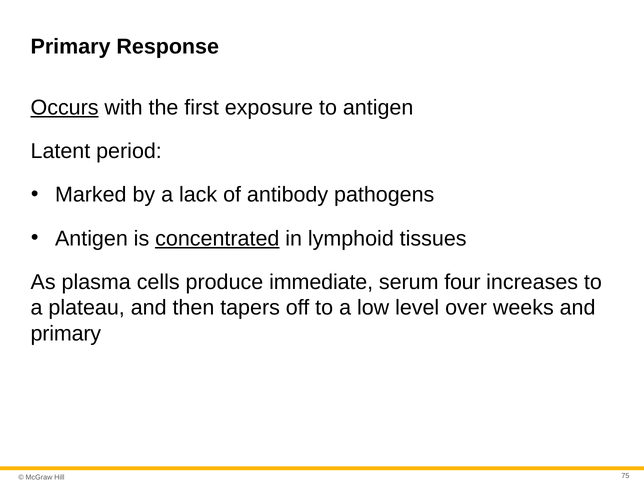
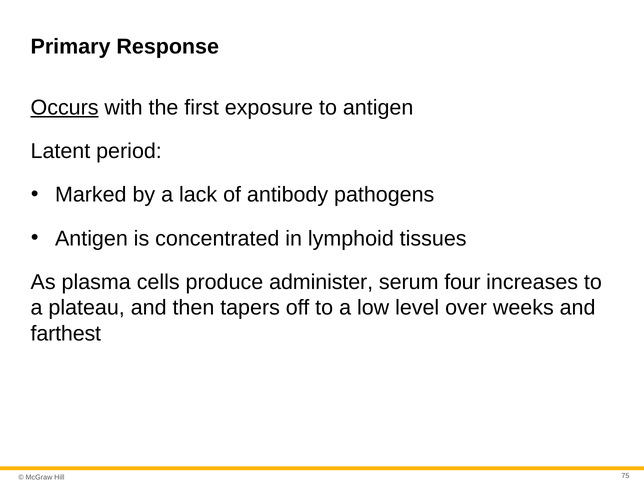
concentrated underline: present -> none (217, 238)
immediate: immediate -> administer (321, 282)
primary: primary -> farthest (66, 334)
